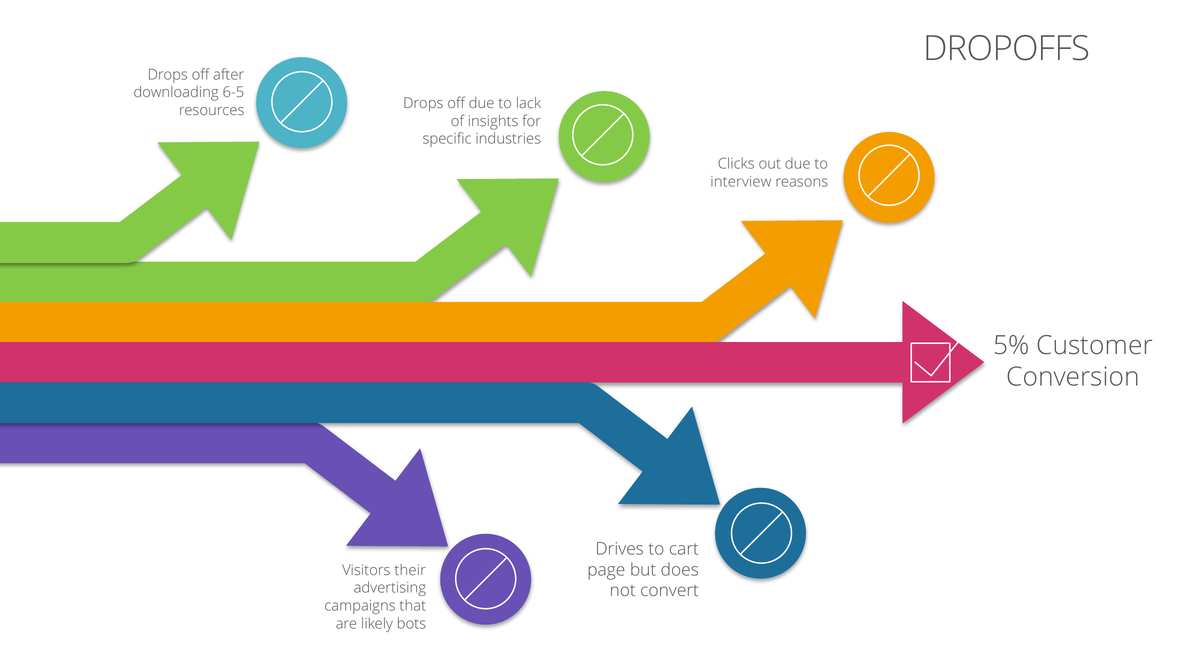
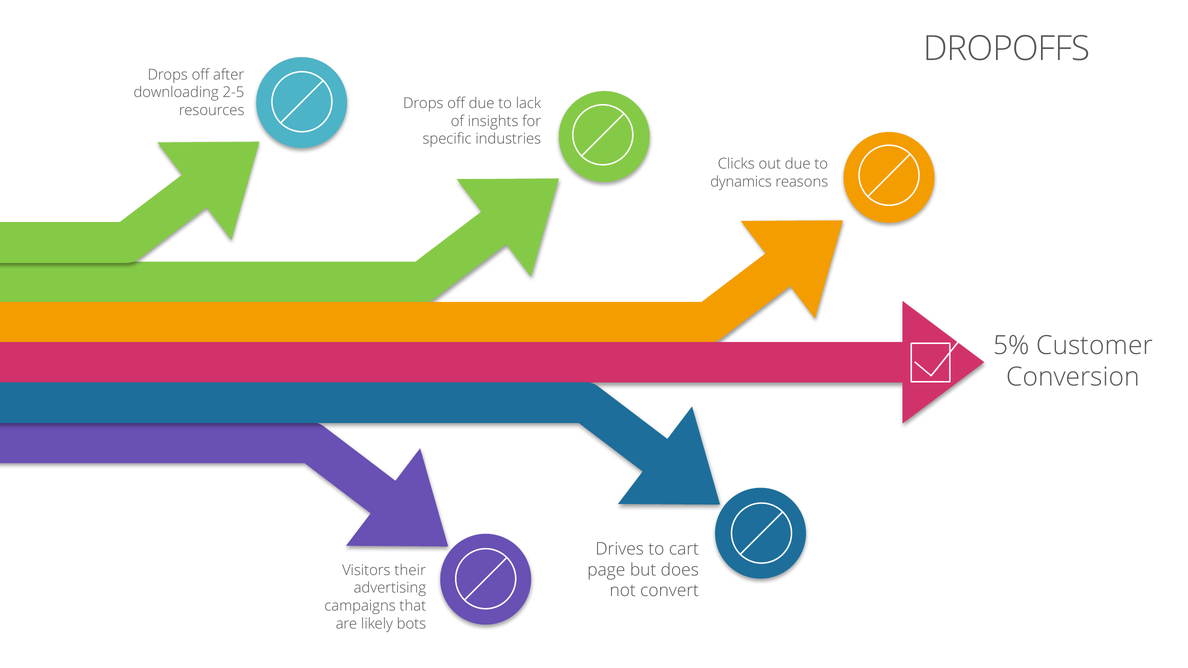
6-5: 6-5 -> 2-5 (233, 93)
interview: interview -> dynamics (741, 182)
